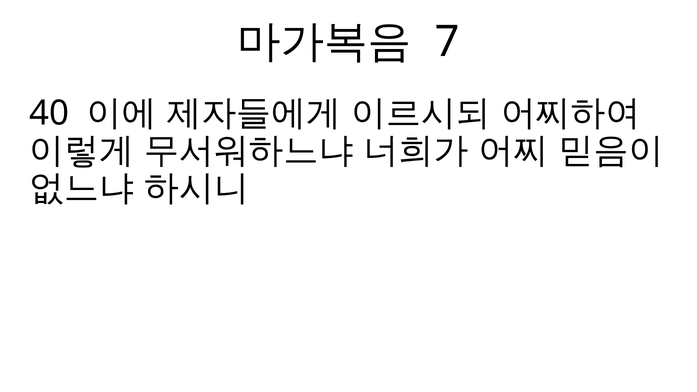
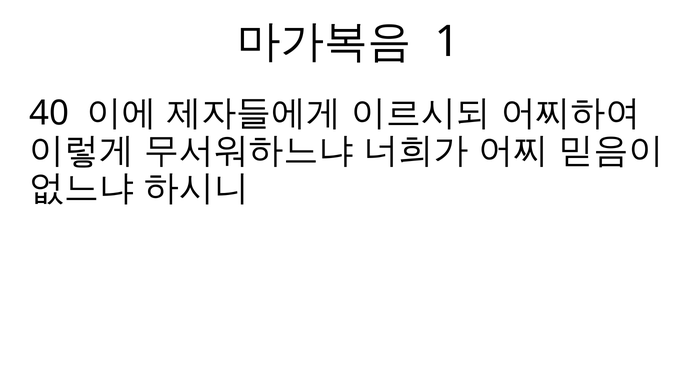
7: 7 -> 1 (447, 42)
